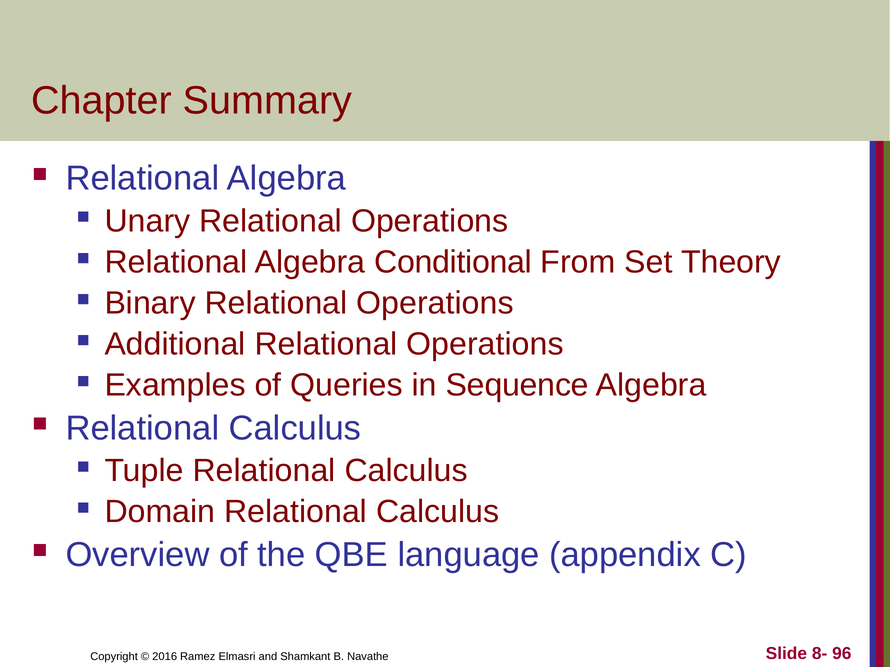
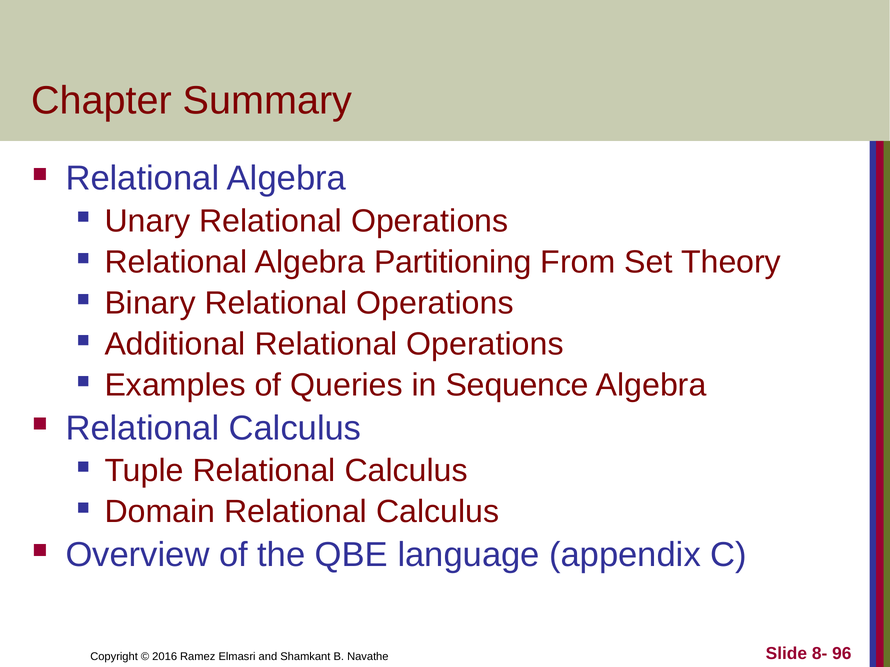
Conditional: Conditional -> Partitioning (453, 262)
